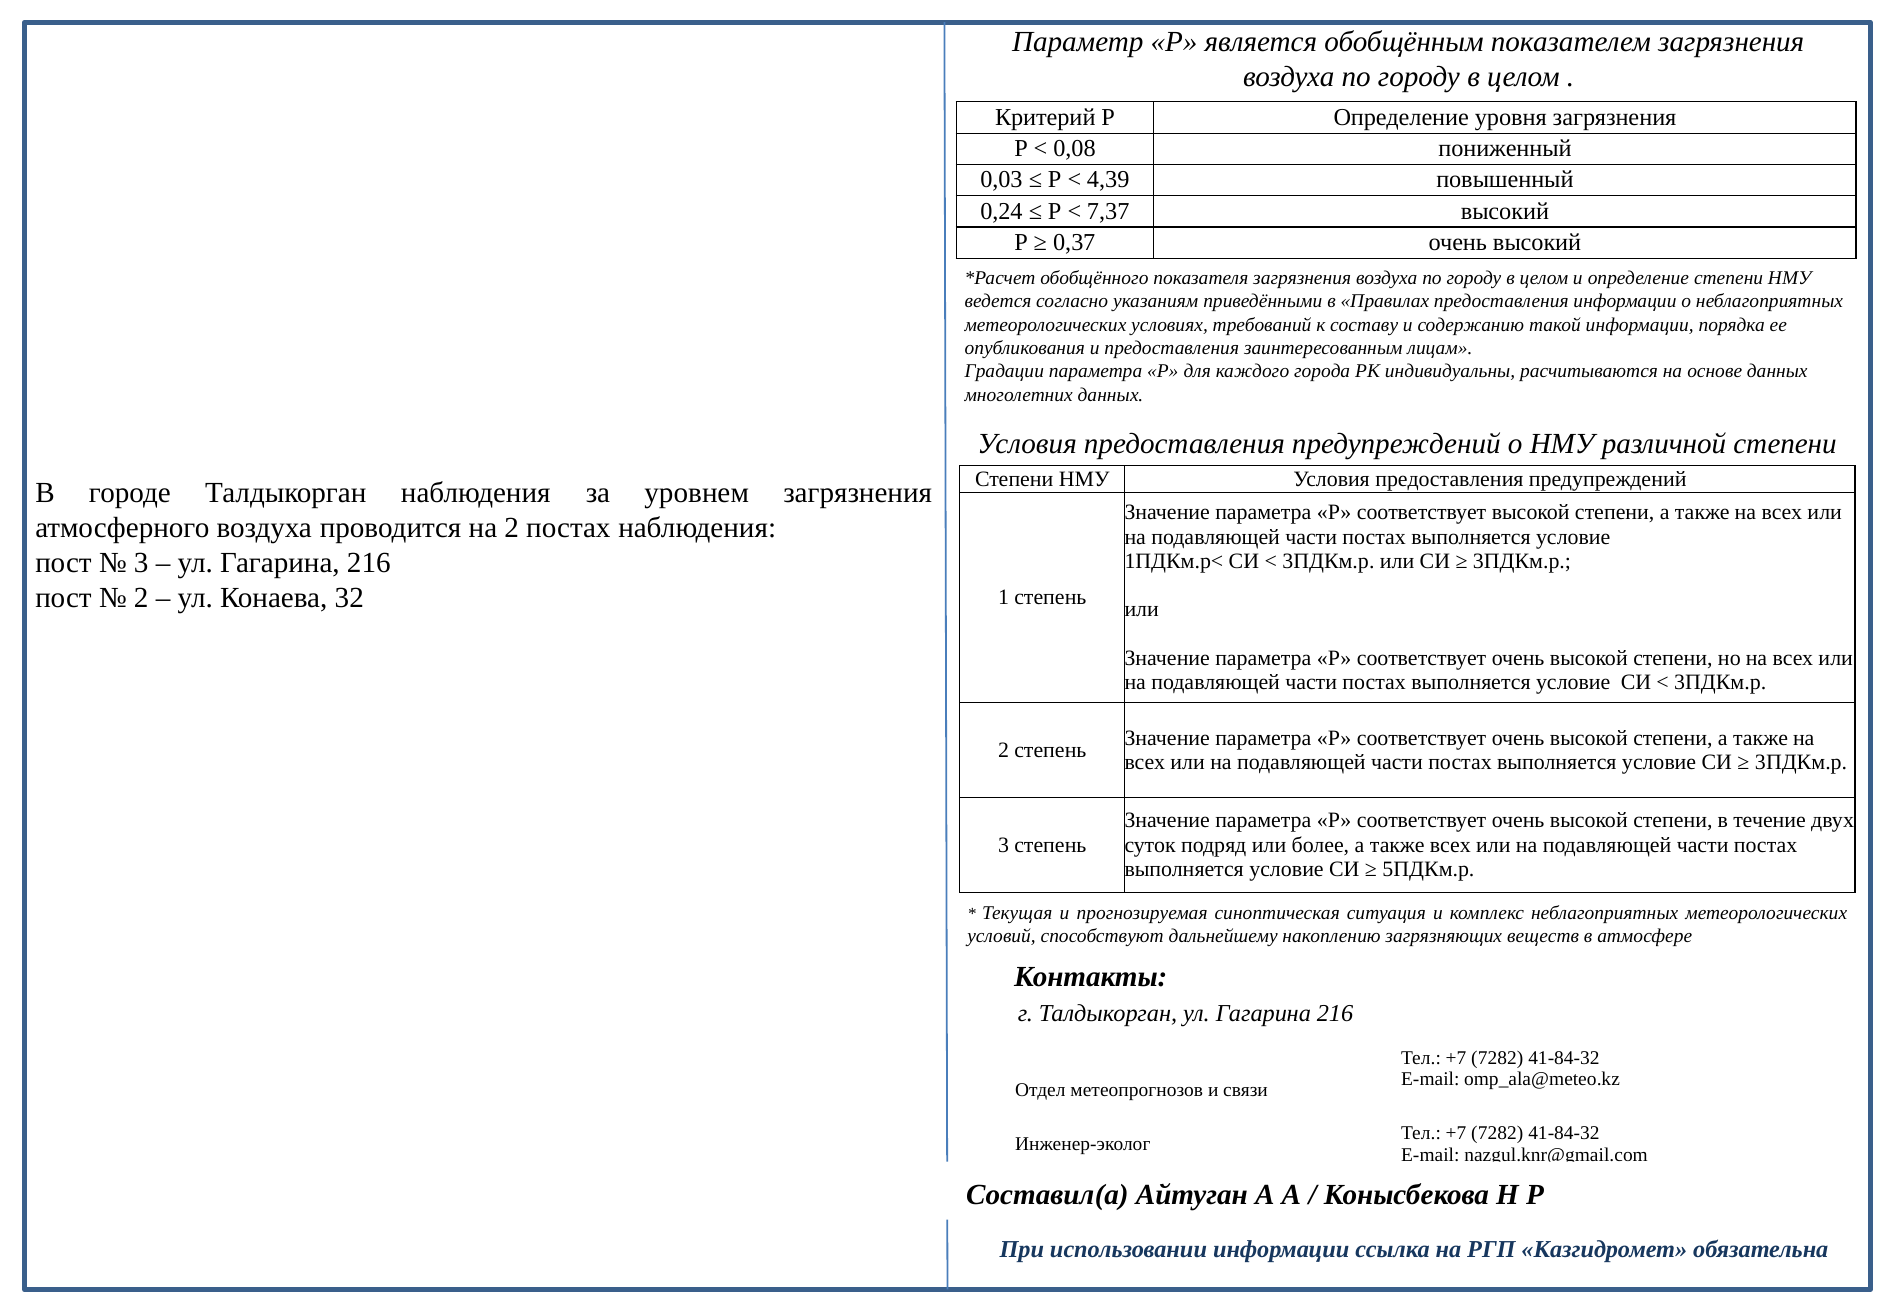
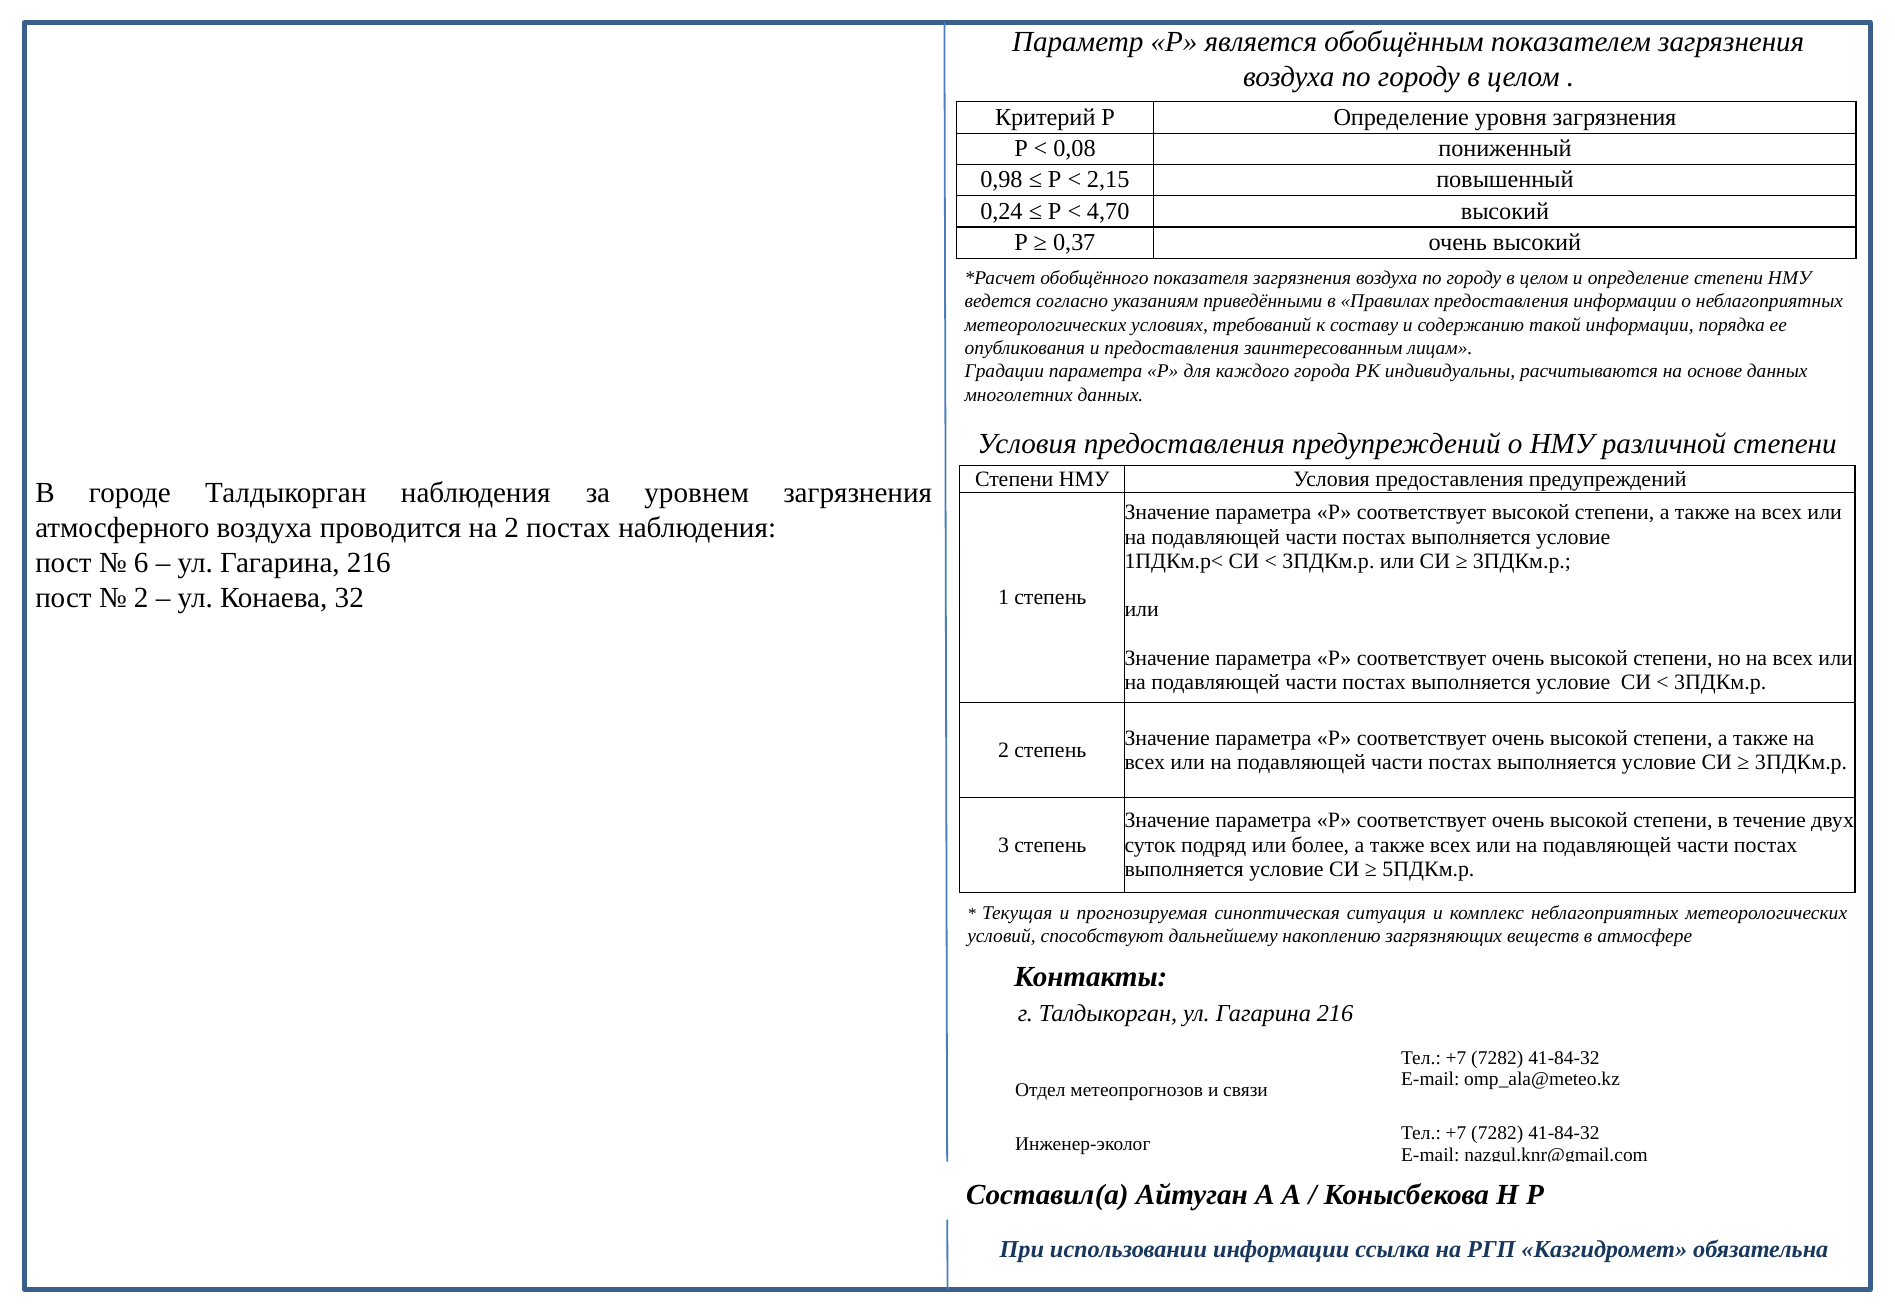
0,03: 0,03 -> 0,98 (1002, 180)
4,39: 4,39 -> 2,15 (1108, 180)
7,37: 7,37 -> 4,70 (1108, 211)
3: 3 -> 6 (141, 563)
